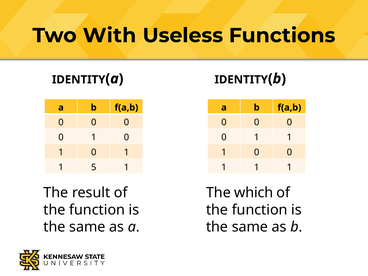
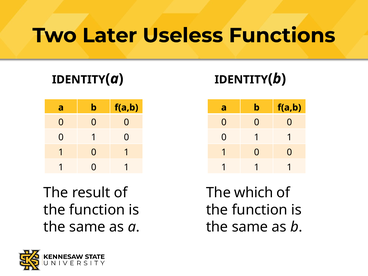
With: With -> Later (110, 35)
5: 5 -> 0 (94, 167)
